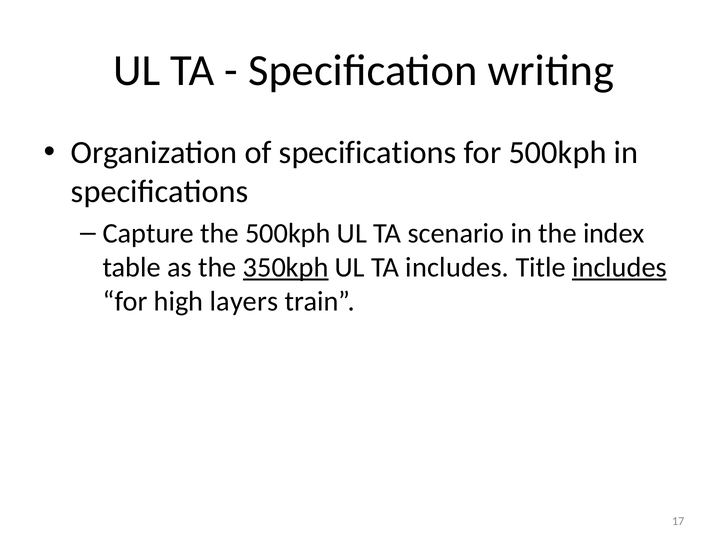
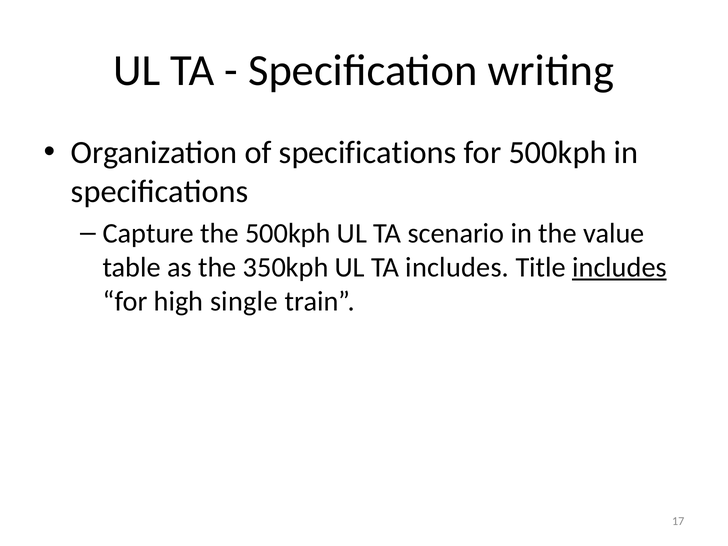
index: index -> value (614, 233)
350kph underline: present -> none (286, 267)
layers: layers -> single (244, 301)
